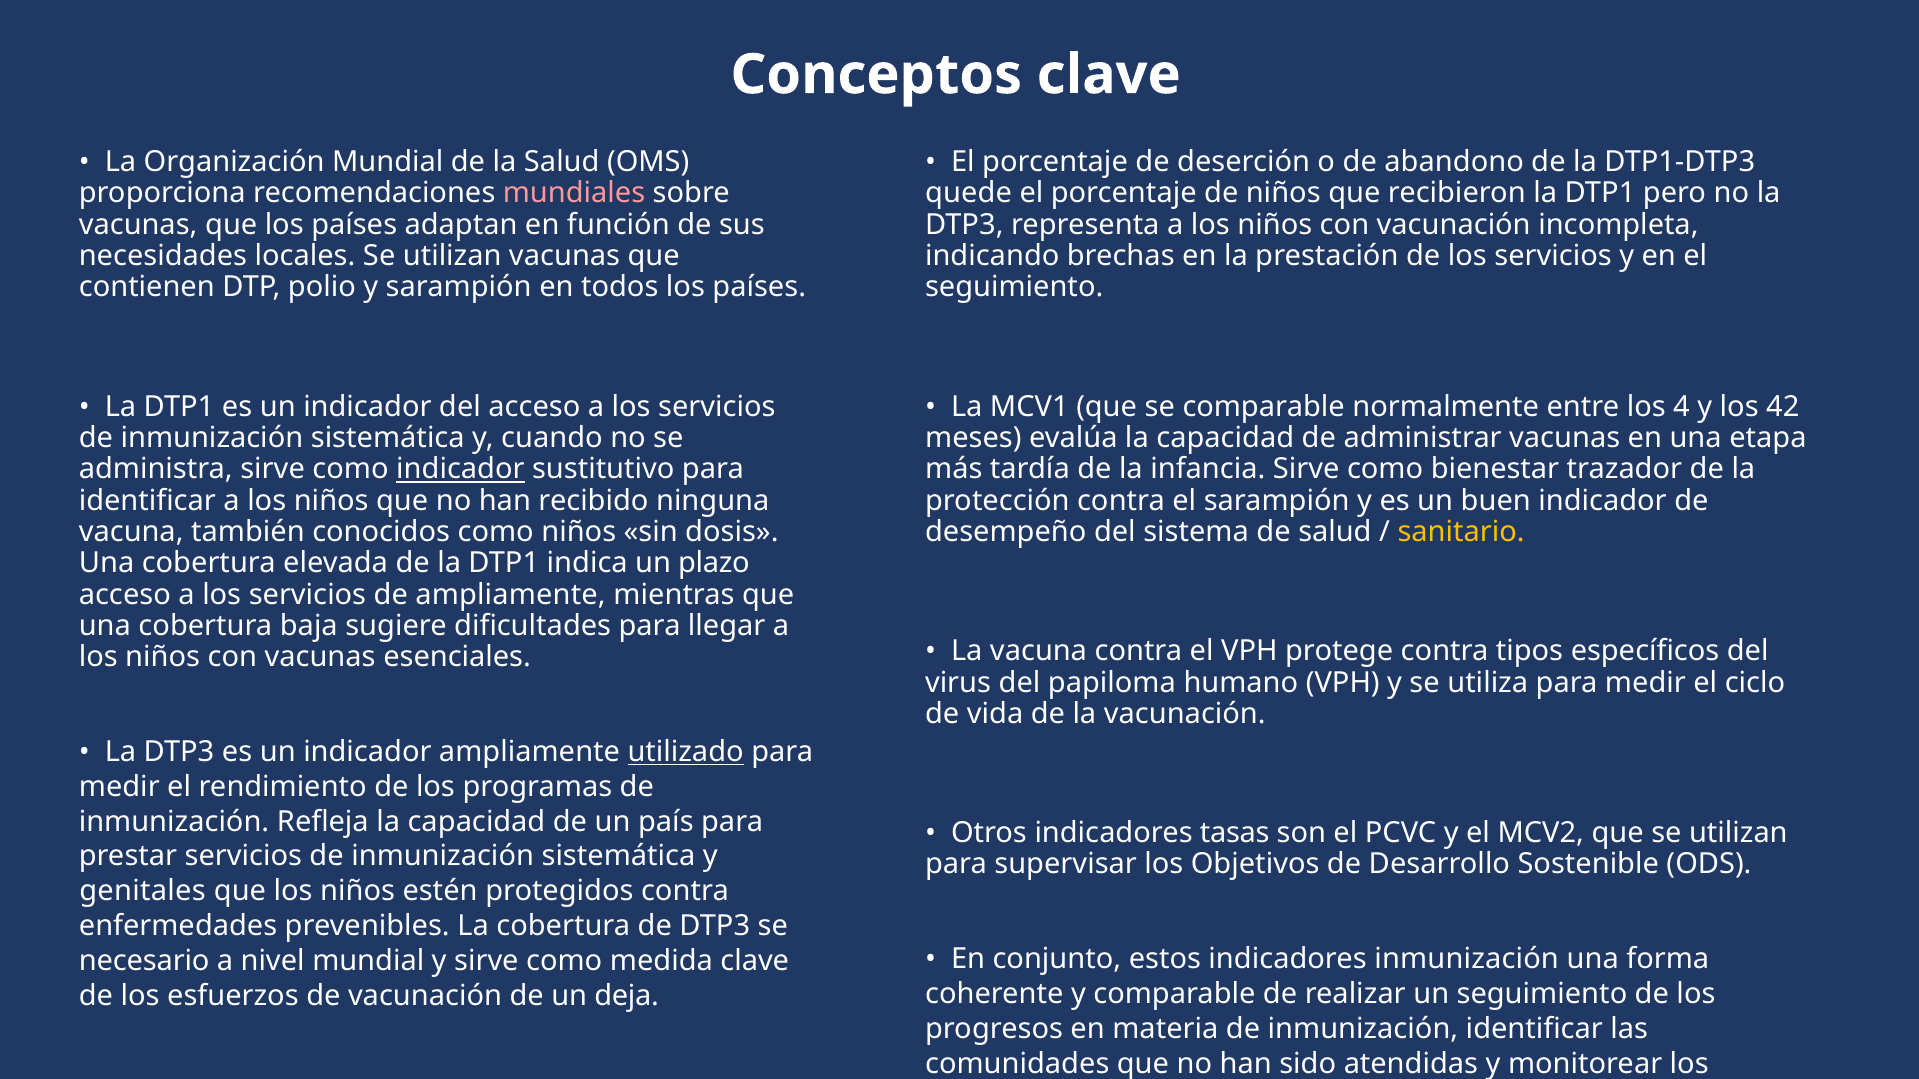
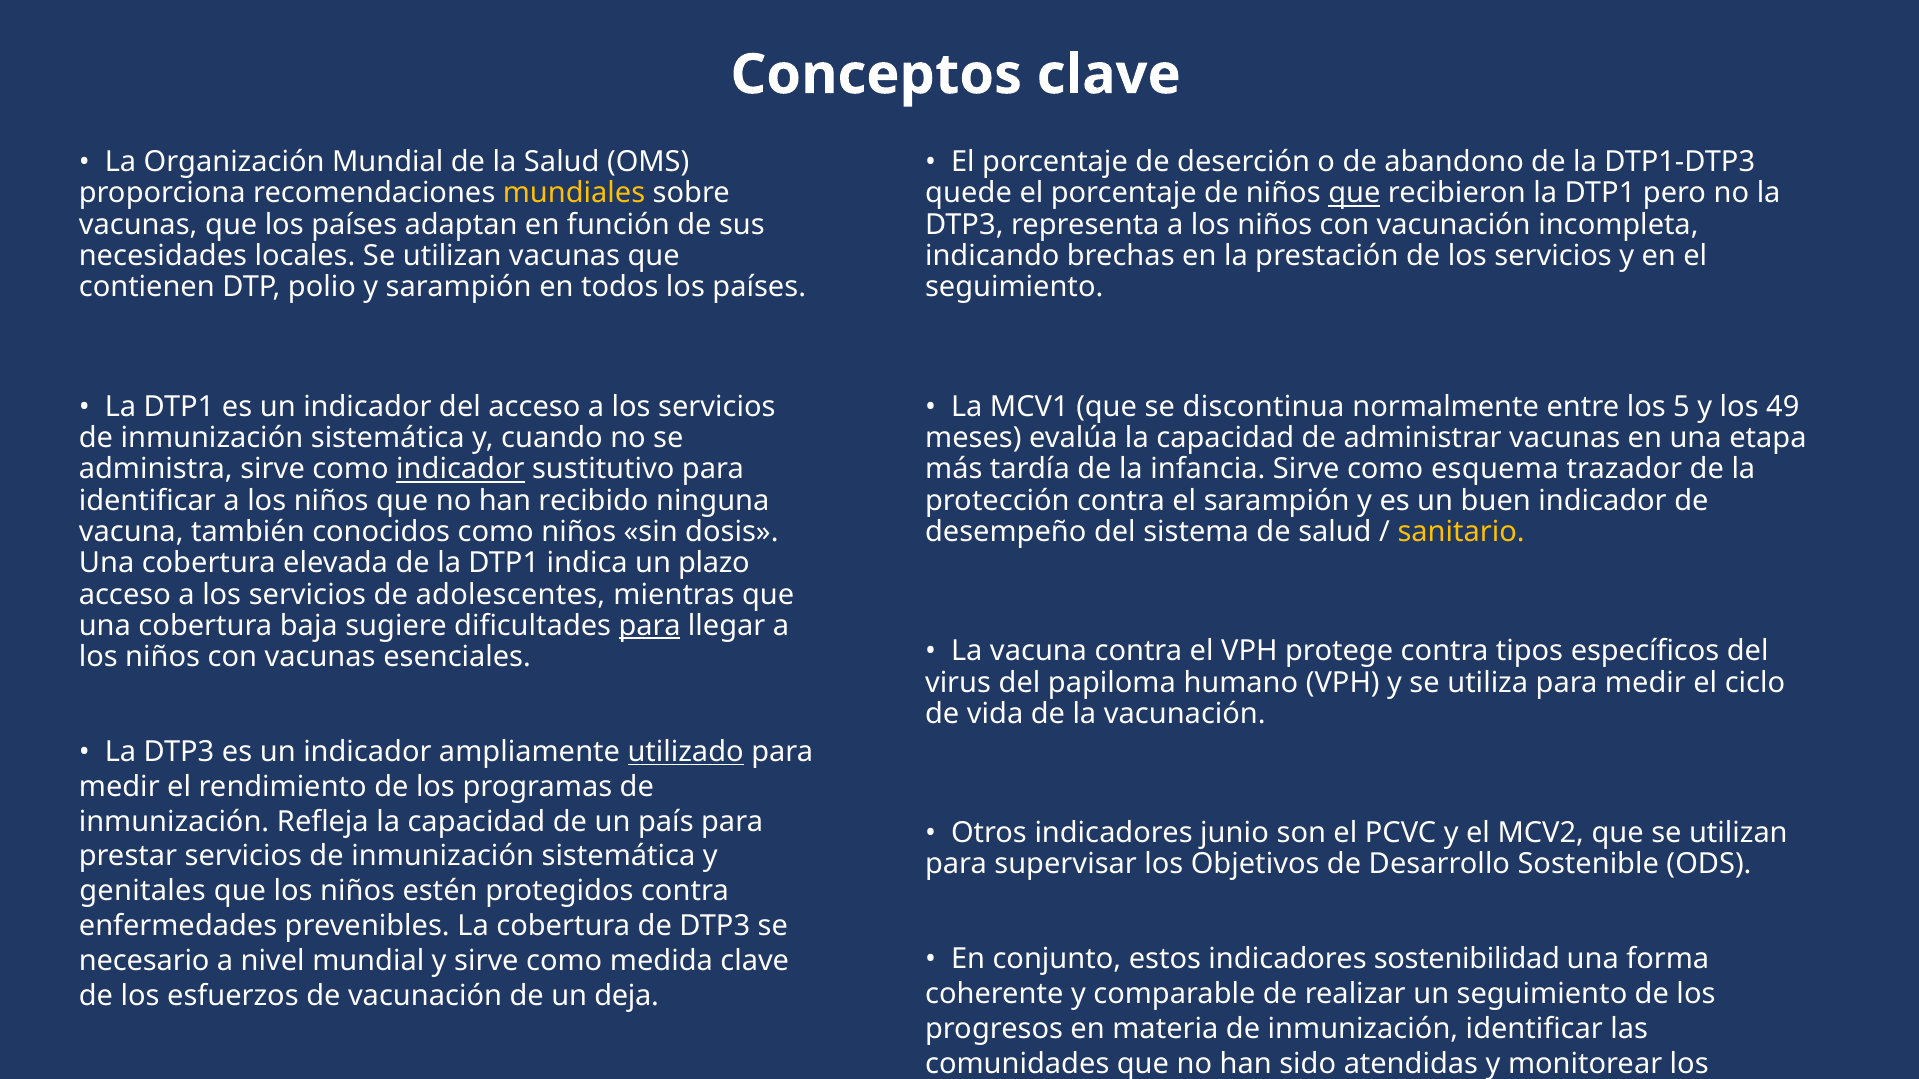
mundiales colour: pink -> yellow (574, 194)
que underline: none -> present (1354, 194)
se comparable: comparable -> discontinua (1263, 407)
4: 4 -> 5 (1681, 407)
42: 42 -> 49 (1783, 407)
bienestar: bienestar -> esquema (1495, 469)
de ampliamente: ampliamente -> adolescentes (510, 595)
para underline: none -> present (650, 626)
tasas: tasas -> junio (1234, 833)
indicadores inmunización: inmunización -> sostenibilidad (1467, 960)
